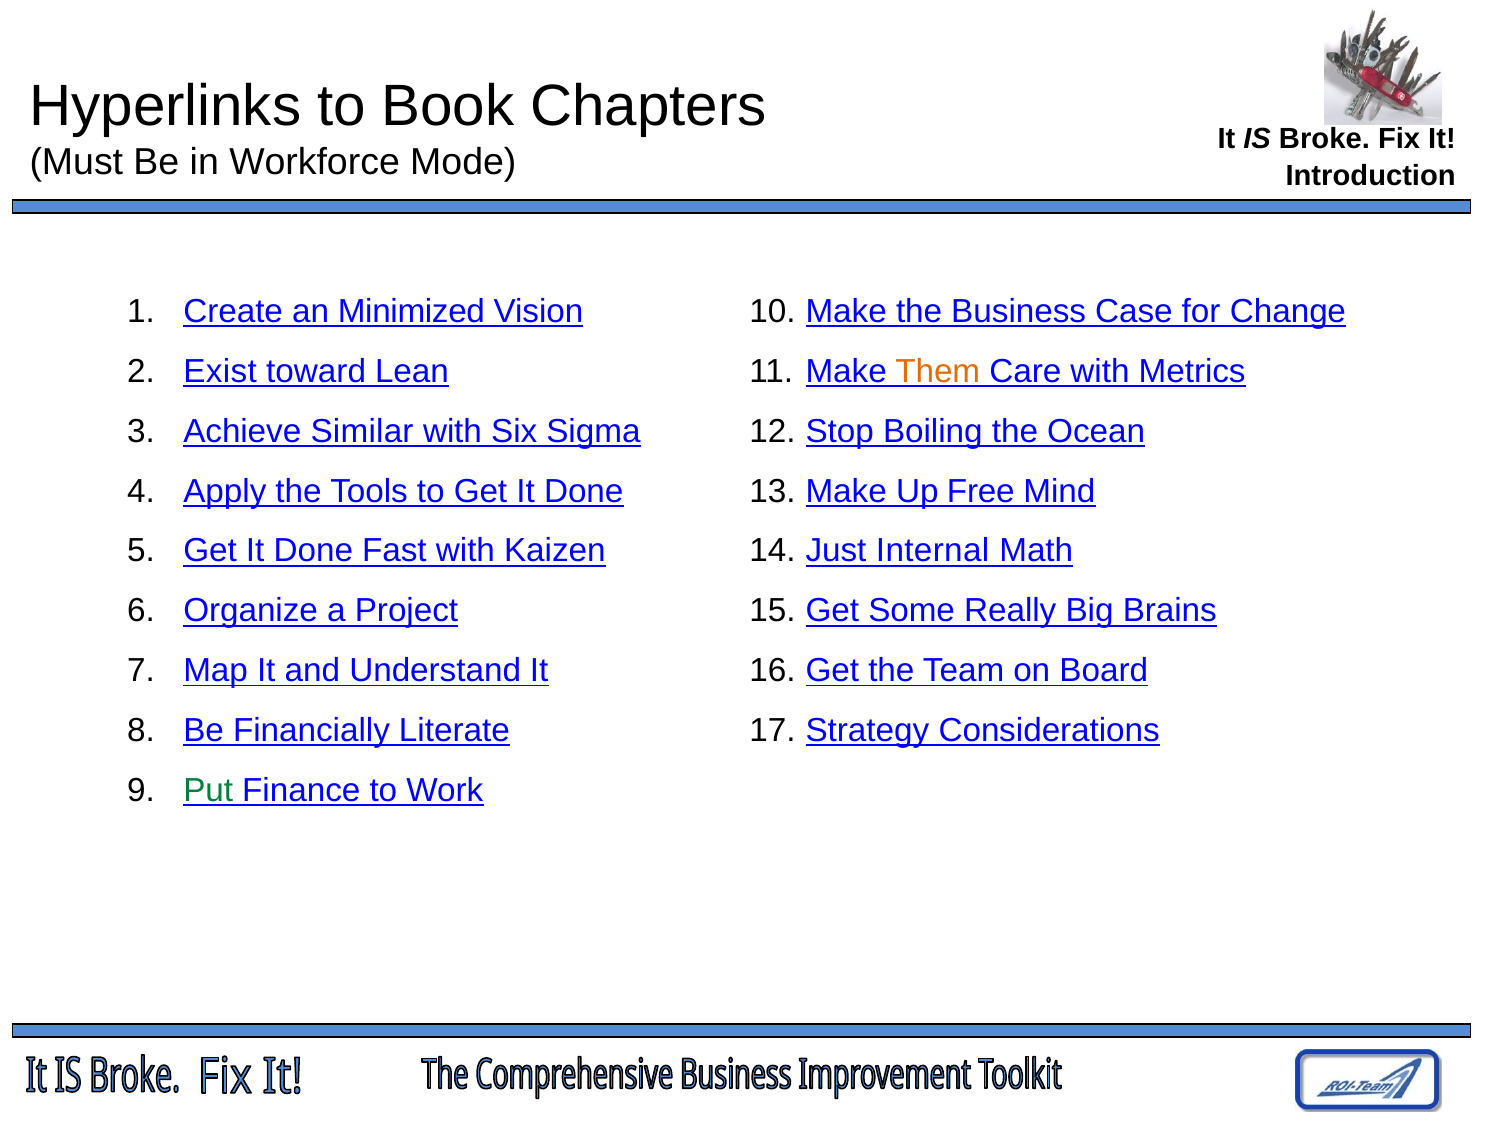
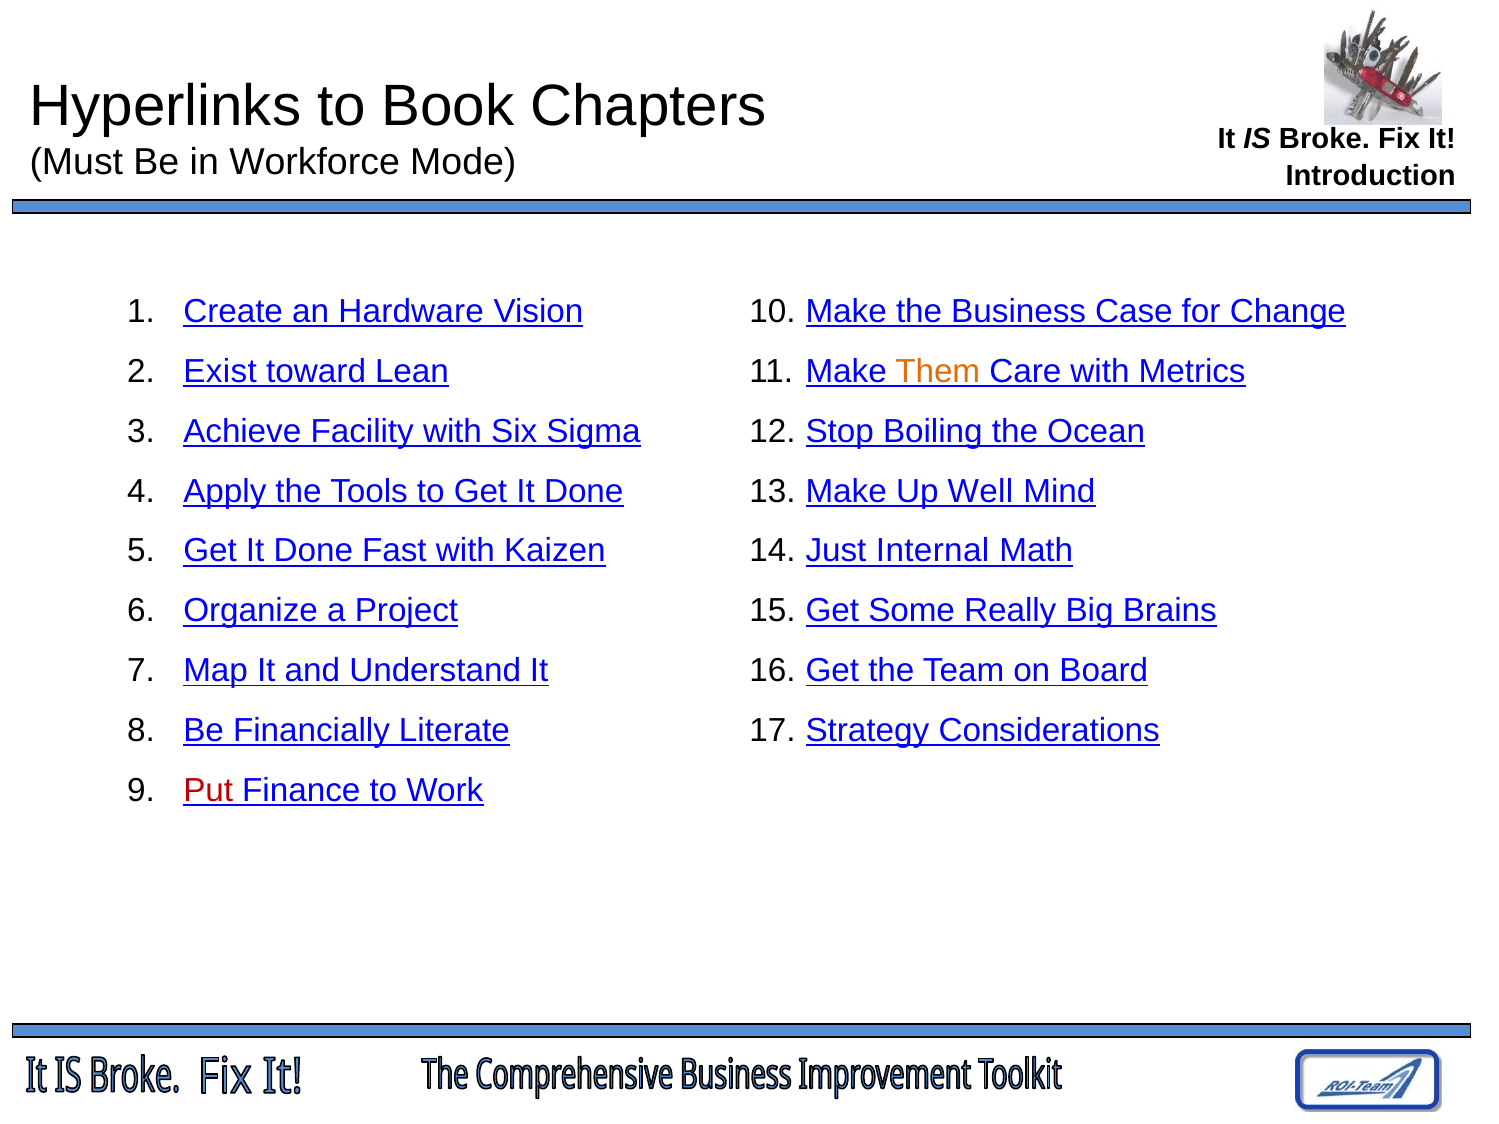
Minimized: Minimized -> Hardware (411, 311)
Similar: Similar -> Facility (362, 431)
Free: Free -> Well (980, 491)
Put colour: green -> red (208, 791)
